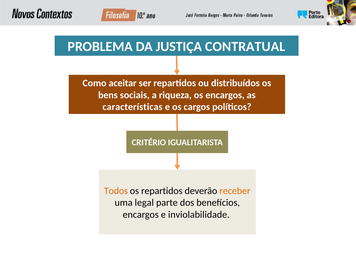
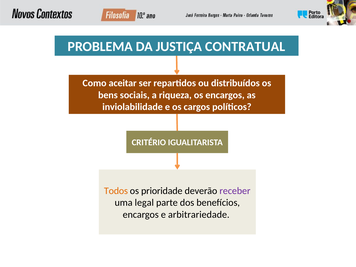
características: características -> inviolabilidade (133, 107)
os repartidos: repartidos -> prioridade (162, 191)
receber colour: orange -> purple (235, 191)
inviolabilidade: inviolabilidade -> arbitrariedade (199, 215)
